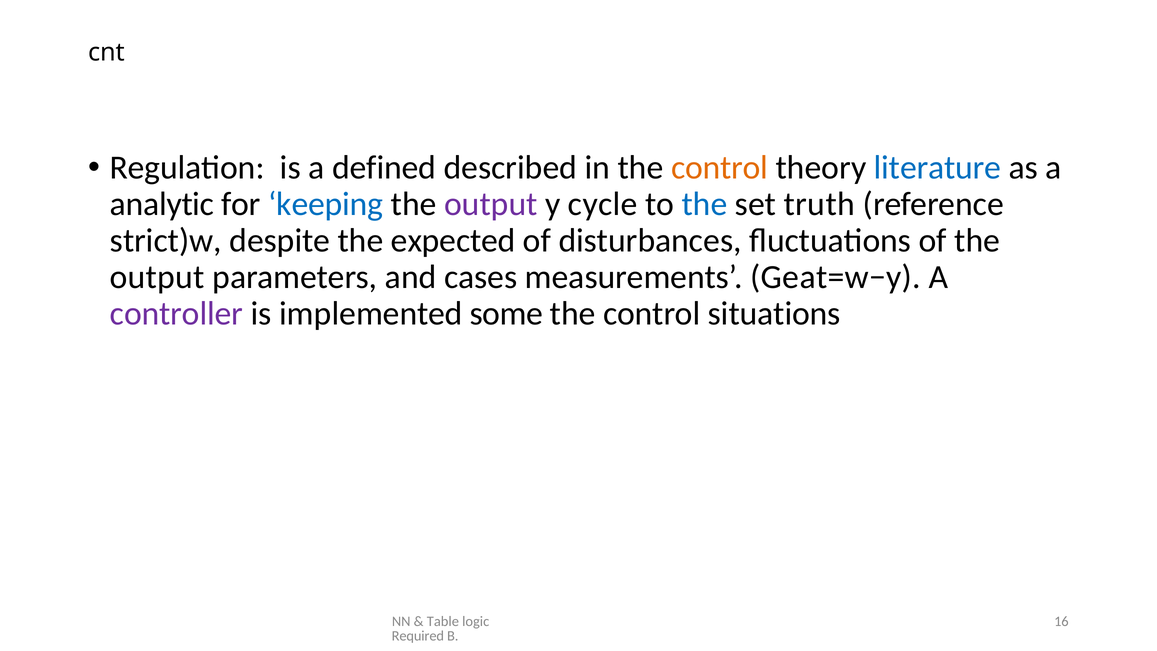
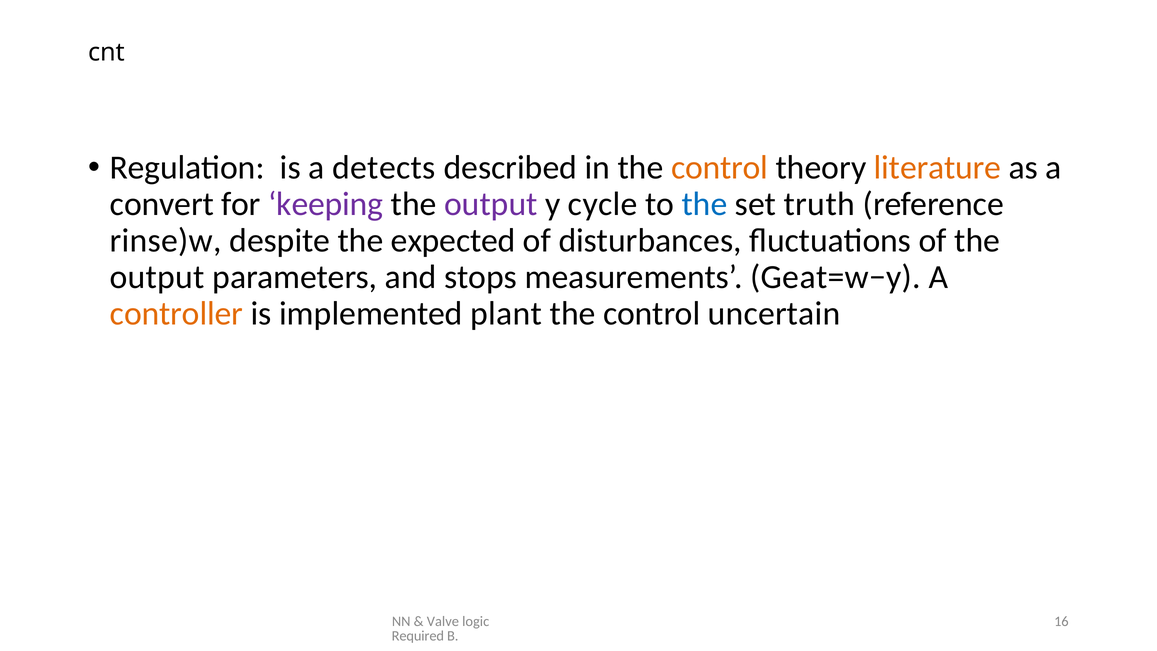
defined: defined -> detects (384, 168)
literature colour: blue -> orange (937, 168)
analytic: analytic -> convert (162, 204)
keeping colour: blue -> purple (326, 204)
strict)w: strict)w -> rinse)w (166, 241)
cases: cases -> stops (481, 277)
controller colour: purple -> orange (177, 314)
some: some -> plant (506, 314)
situations: situations -> uncertain (774, 314)
Table: Table -> Valve (443, 621)
